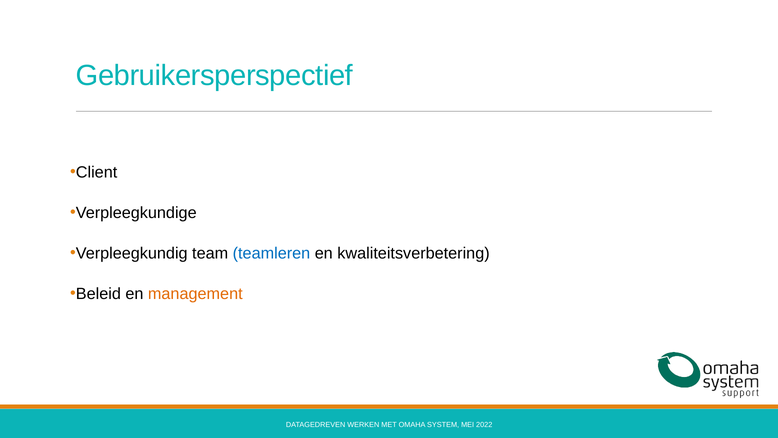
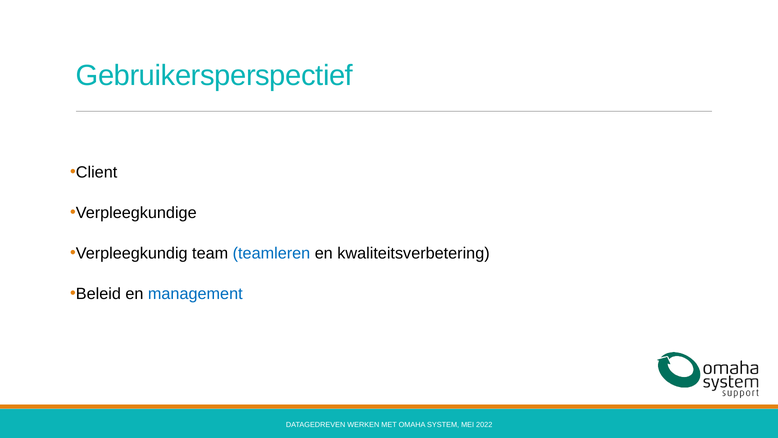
management colour: orange -> blue (195, 294)
